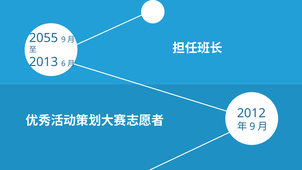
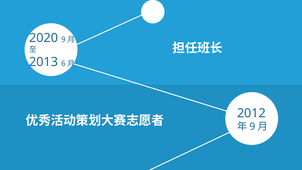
2055: 2055 -> 2020 (44, 38)
